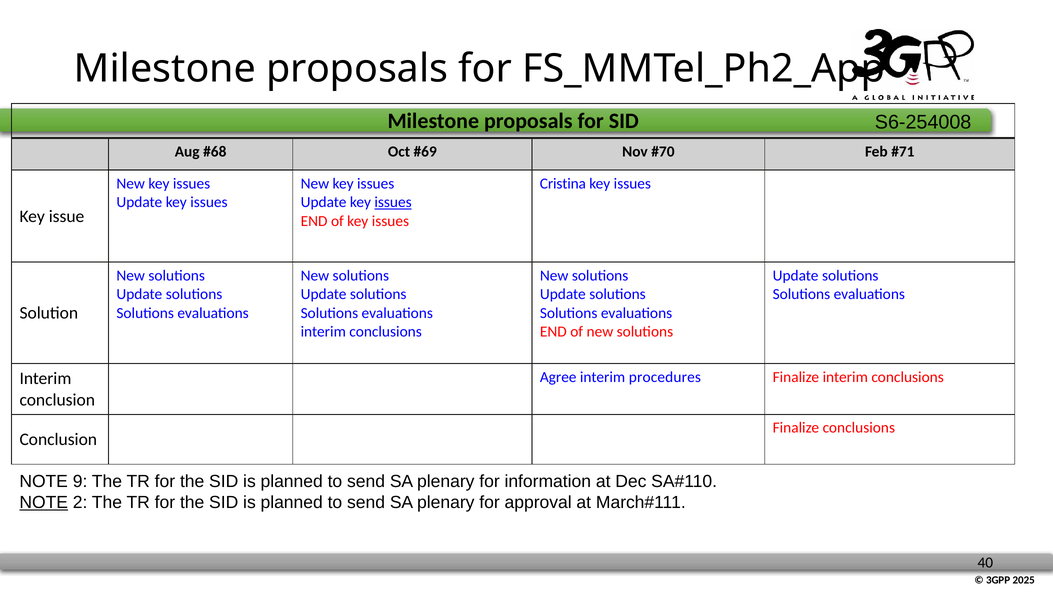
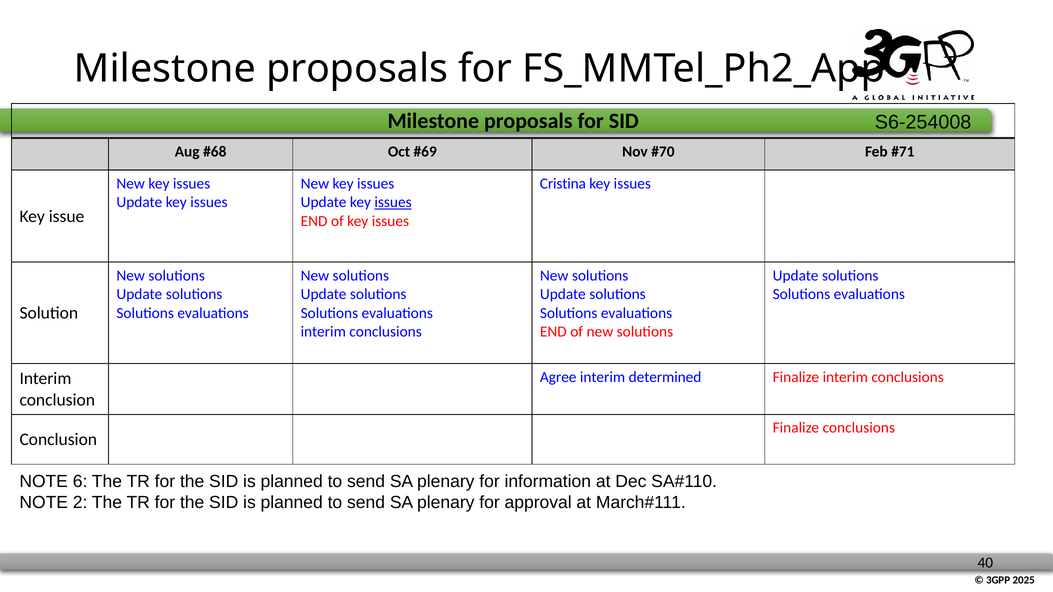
procedures: procedures -> determined (665, 377)
9: 9 -> 6 (80, 482)
NOTE underline: present -> none (44, 503)
